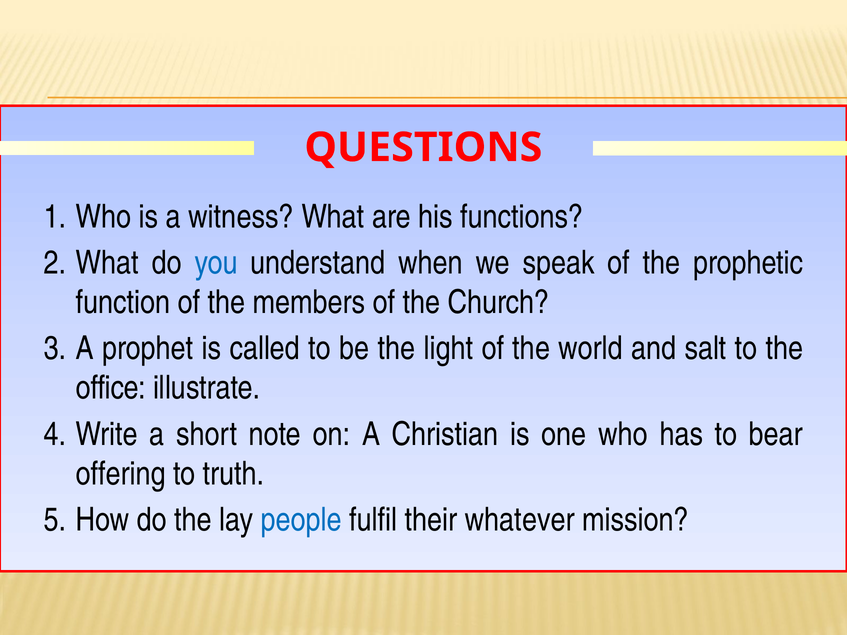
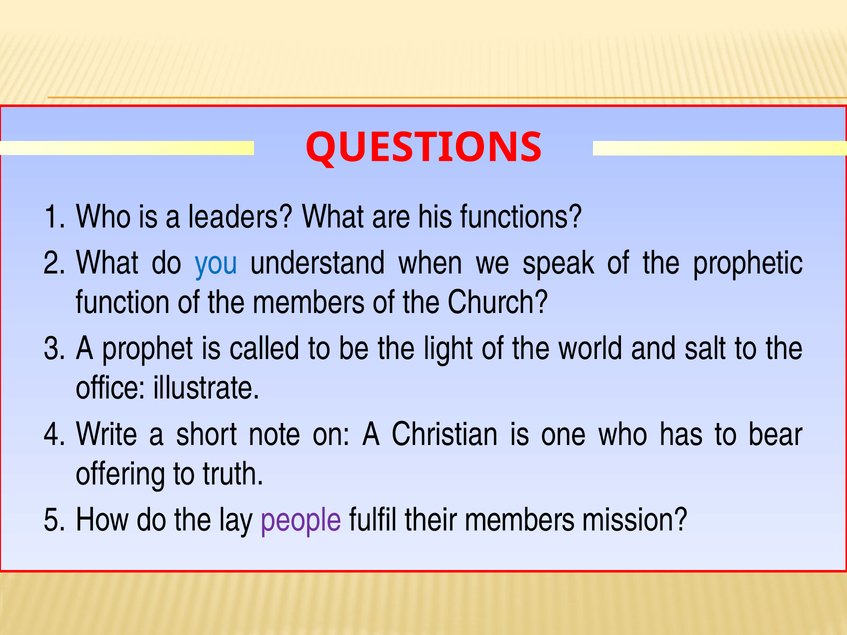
witness: witness -> leaders (241, 217)
people colour: blue -> purple (301, 520)
their whatever: whatever -> members (520, 520)
